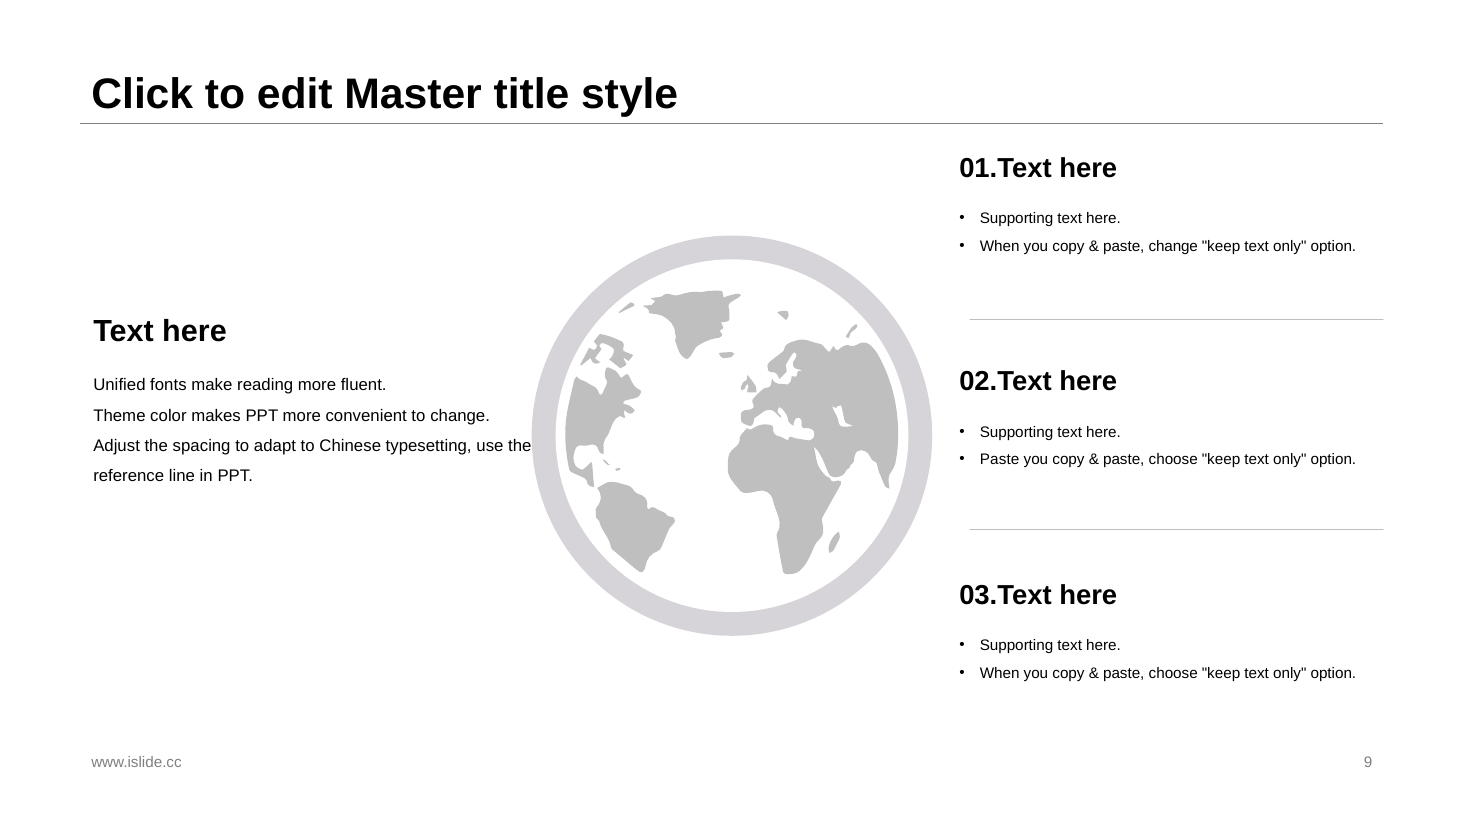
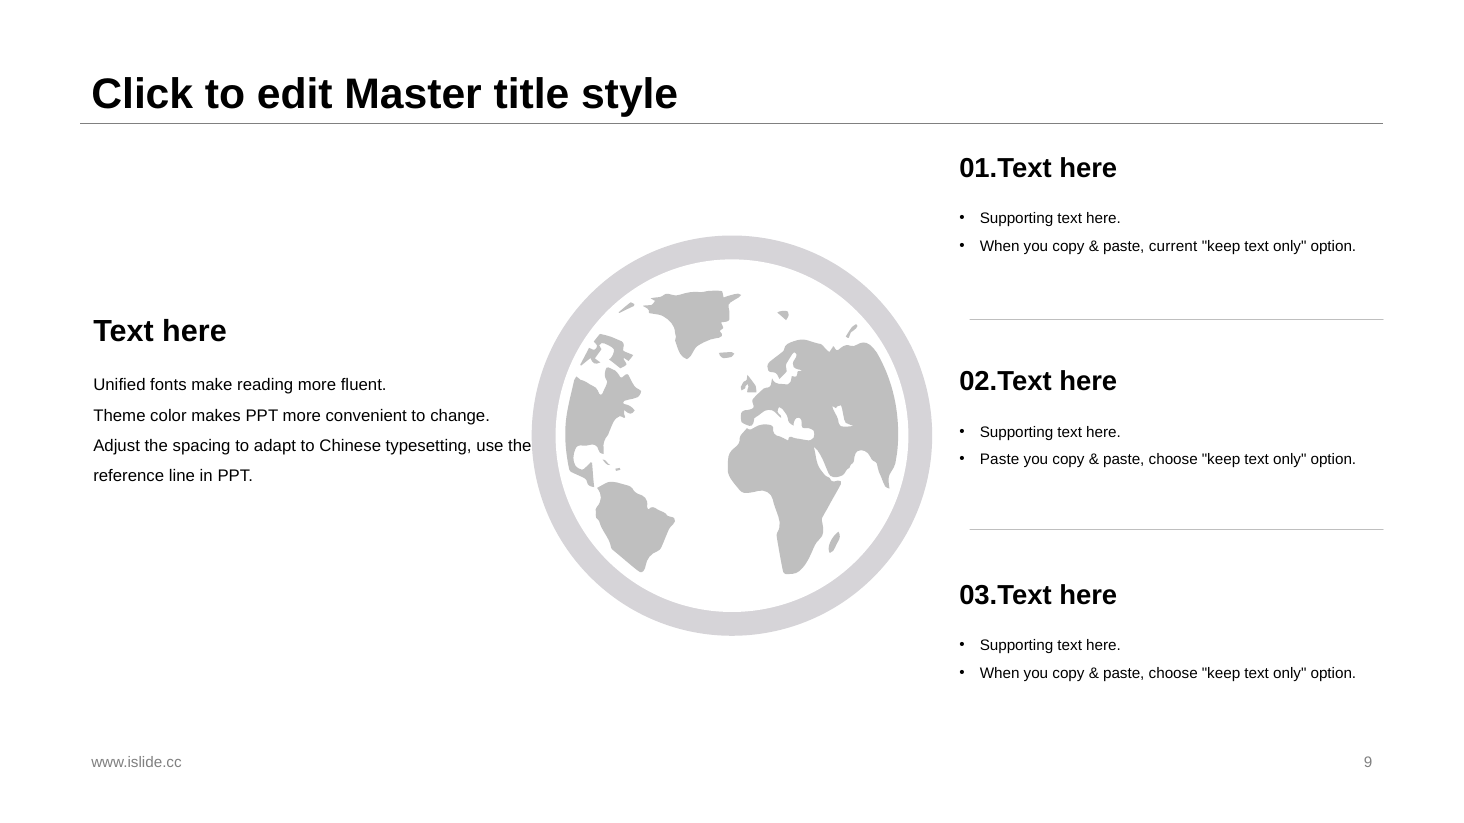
paste change: change -> current (1173, 246)
